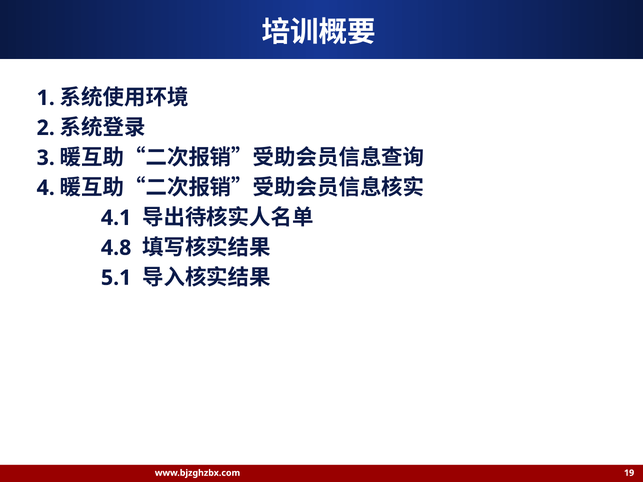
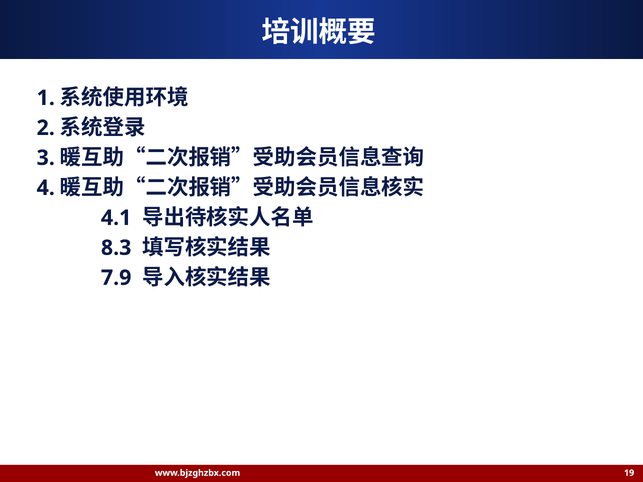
4.8: 4.8 -> 8.3 (116, 248)
5.1: 5.1 -> 7.9 (116, 278)
